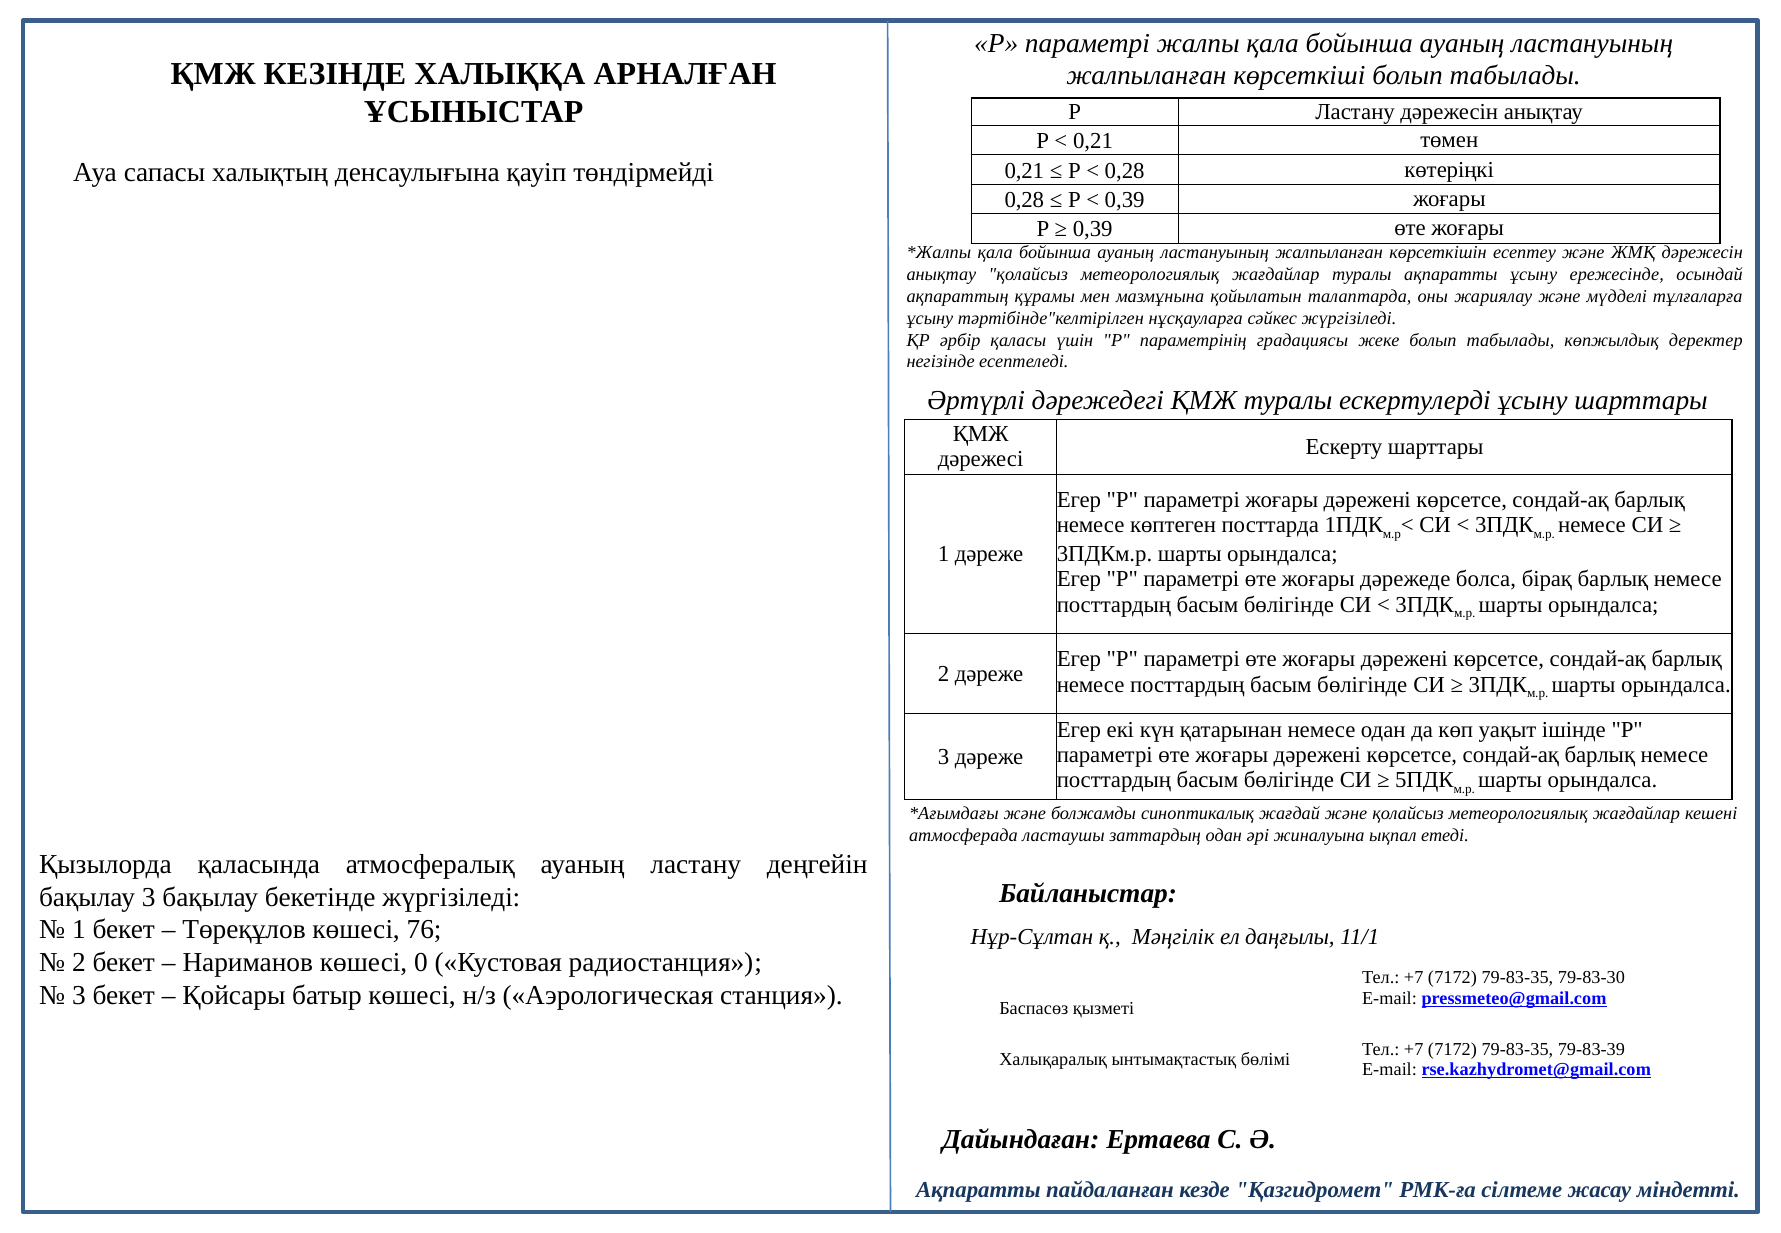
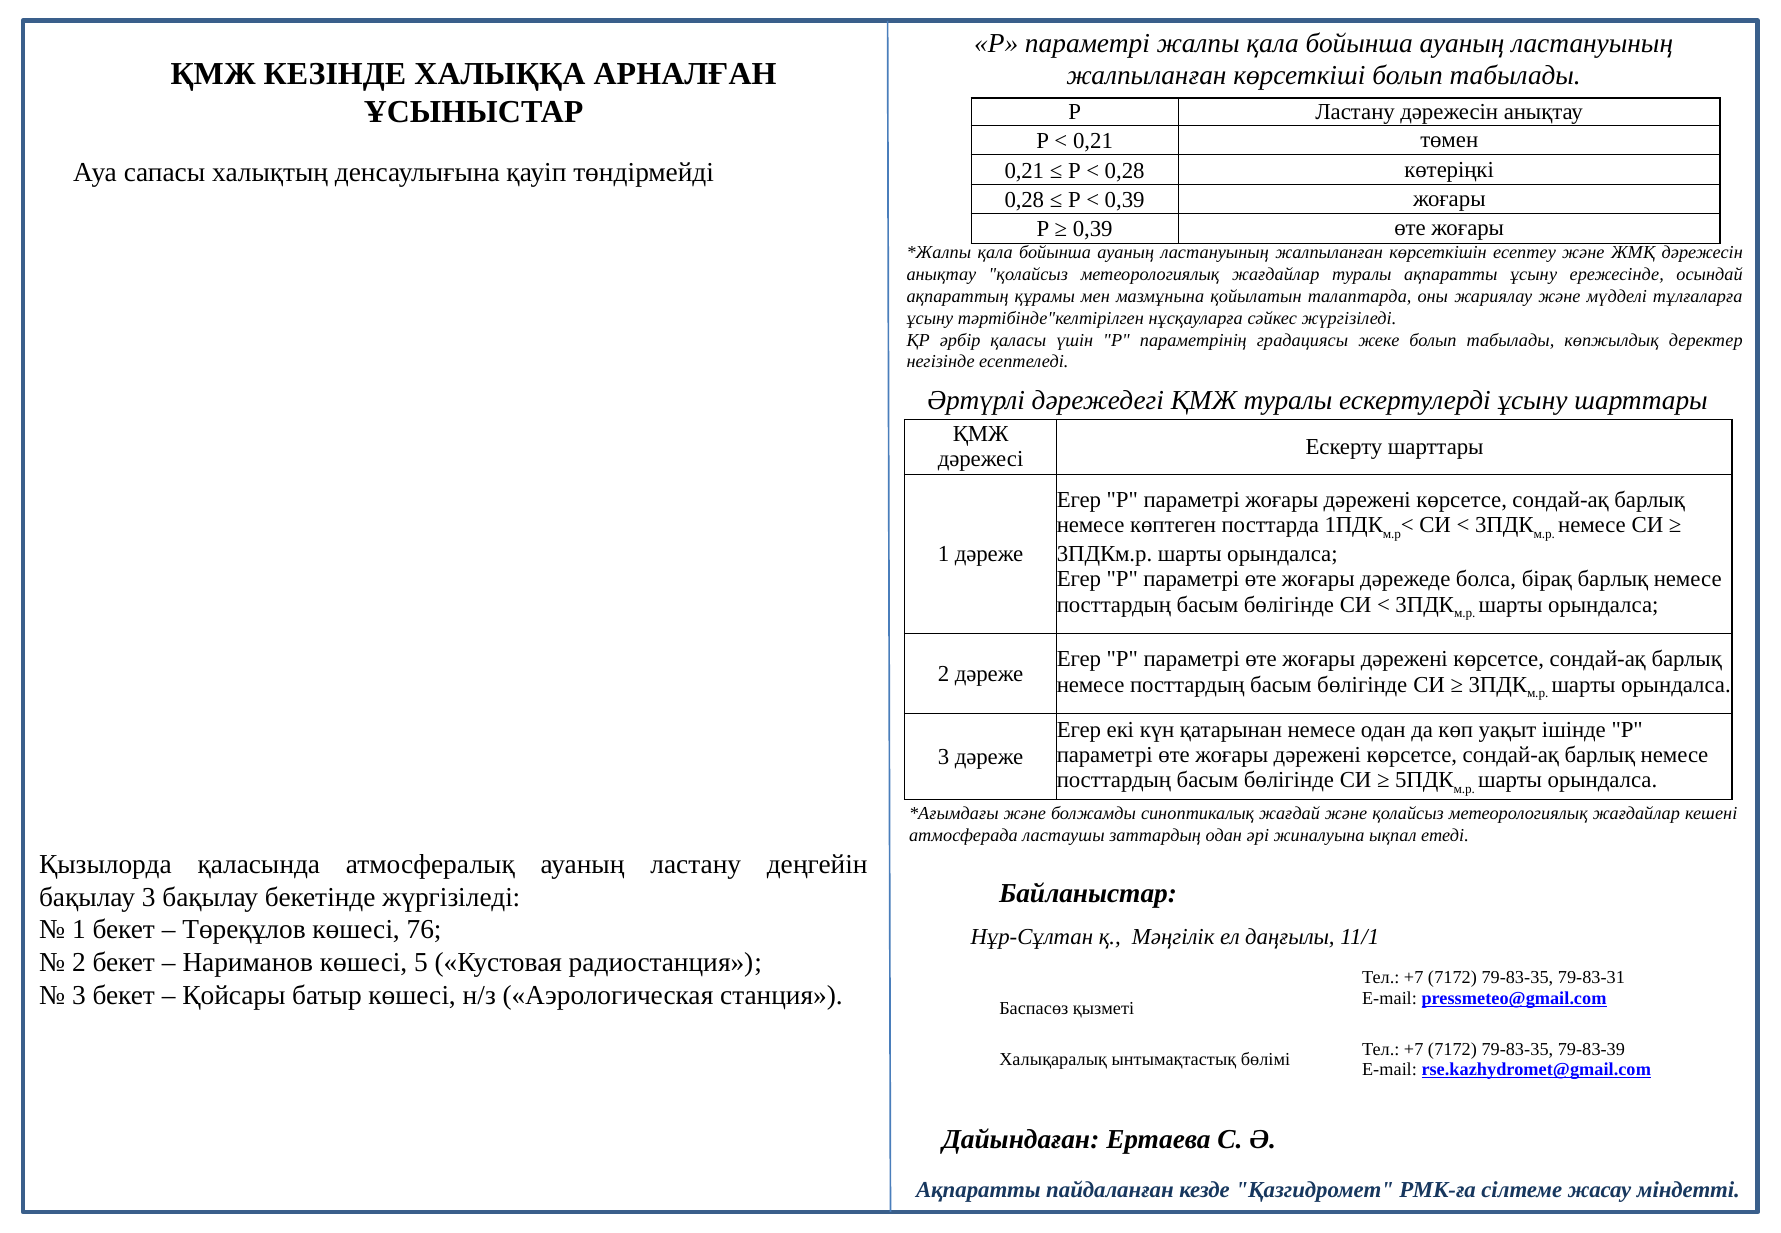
0: 0 -> 5 (421, 963)
79-83-30: 79-83-30 -> 79-83-31 (1591, 978)
